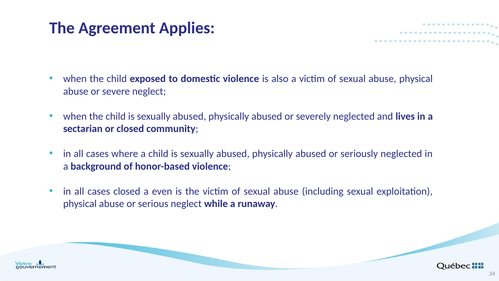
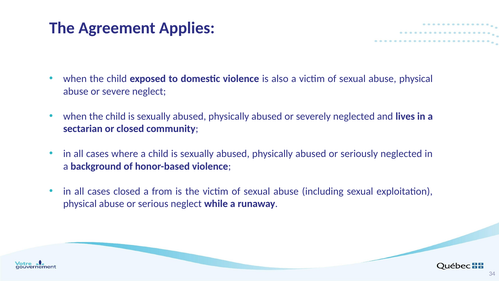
even: even -> from (162, 191)
